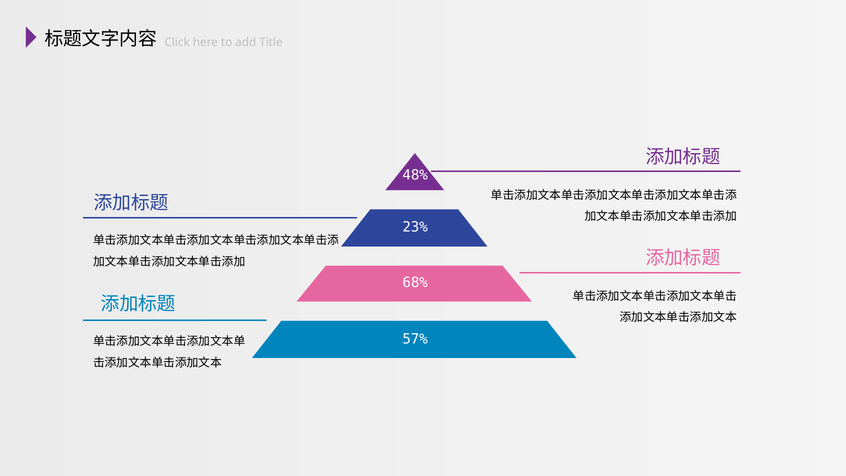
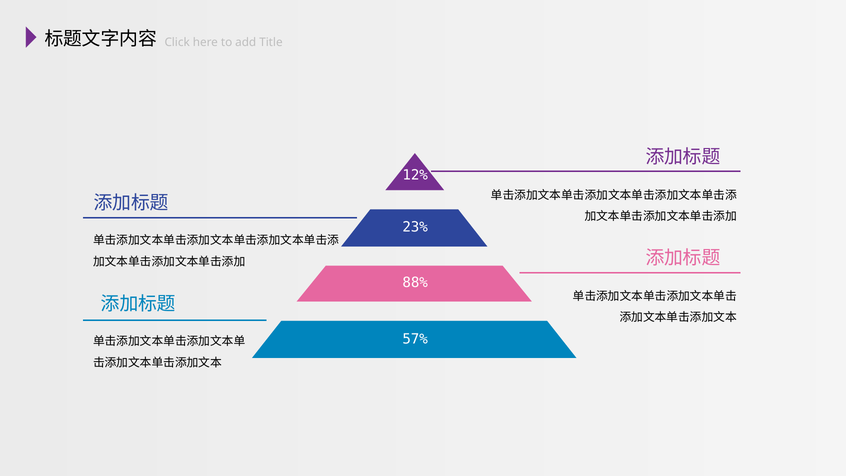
48%: 48% -> 12% (415, 175)
68%: 68% -> 88% (415, 283)
